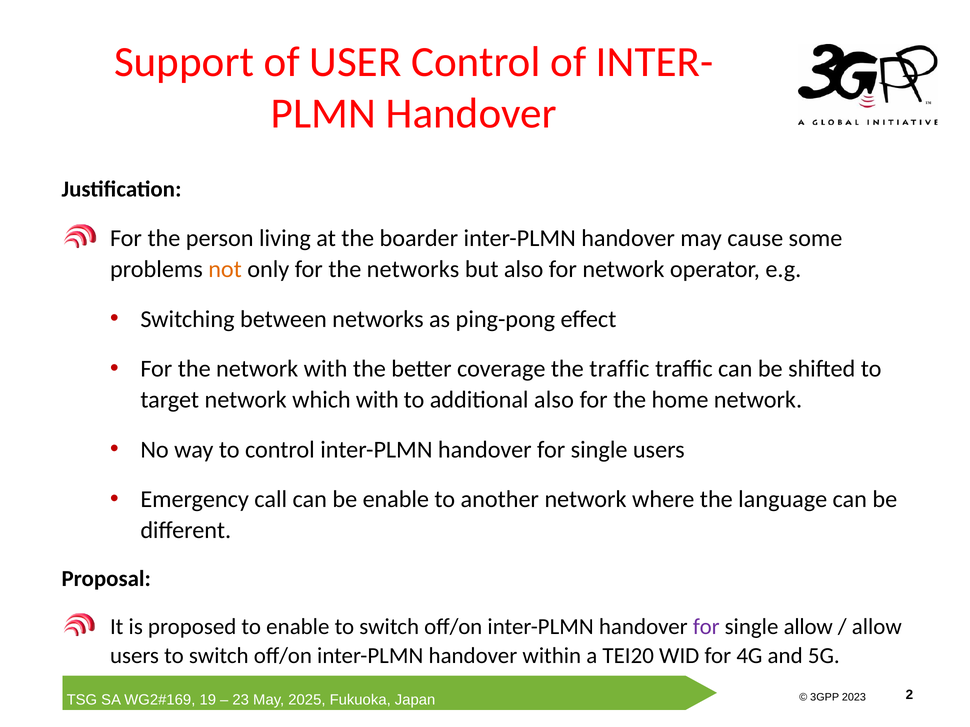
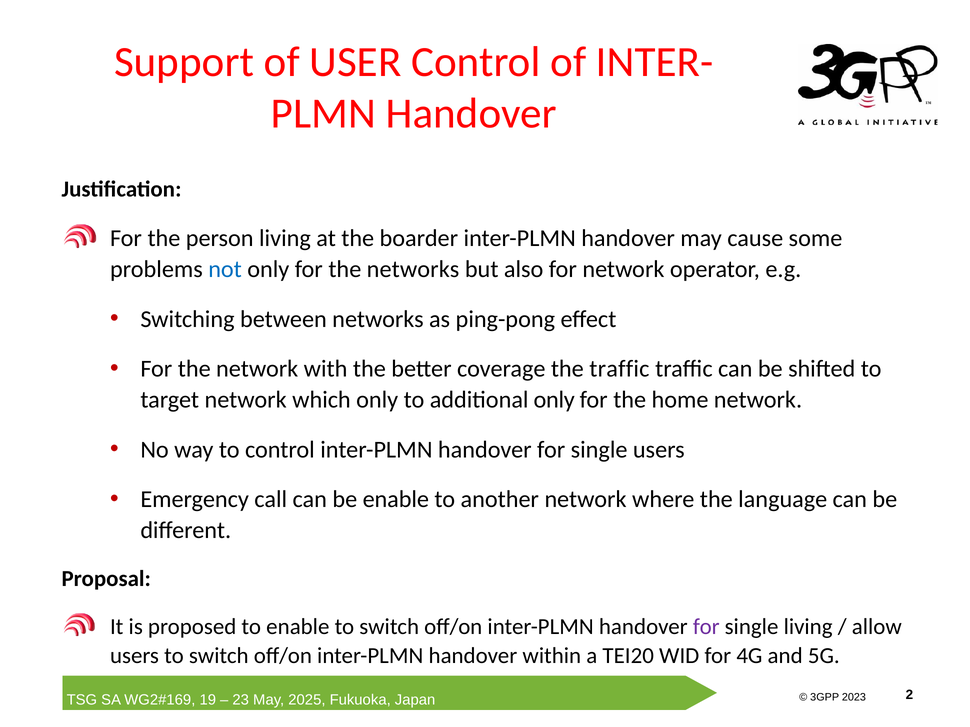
not colour: orange -> blue (225, 270)
which with: with -> only (377, 400)
additional also: also -> only (554, 400)
single allow: allow -> living (808, 627)
